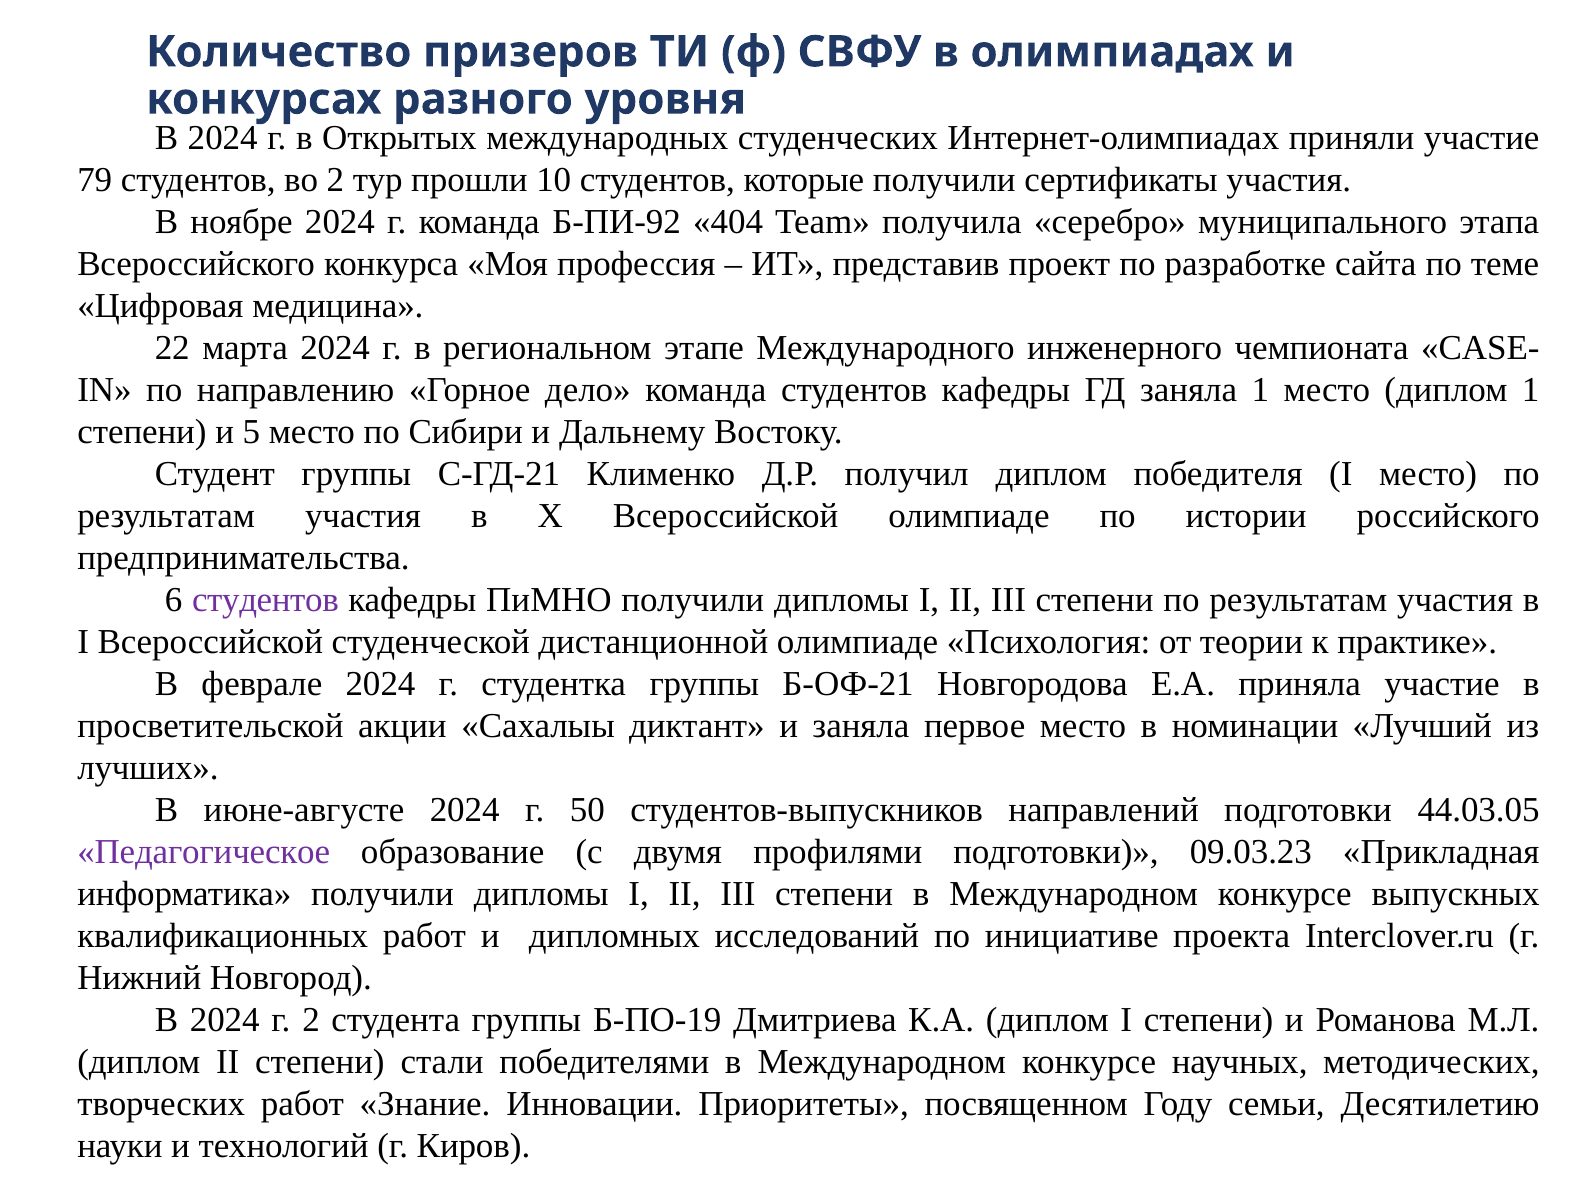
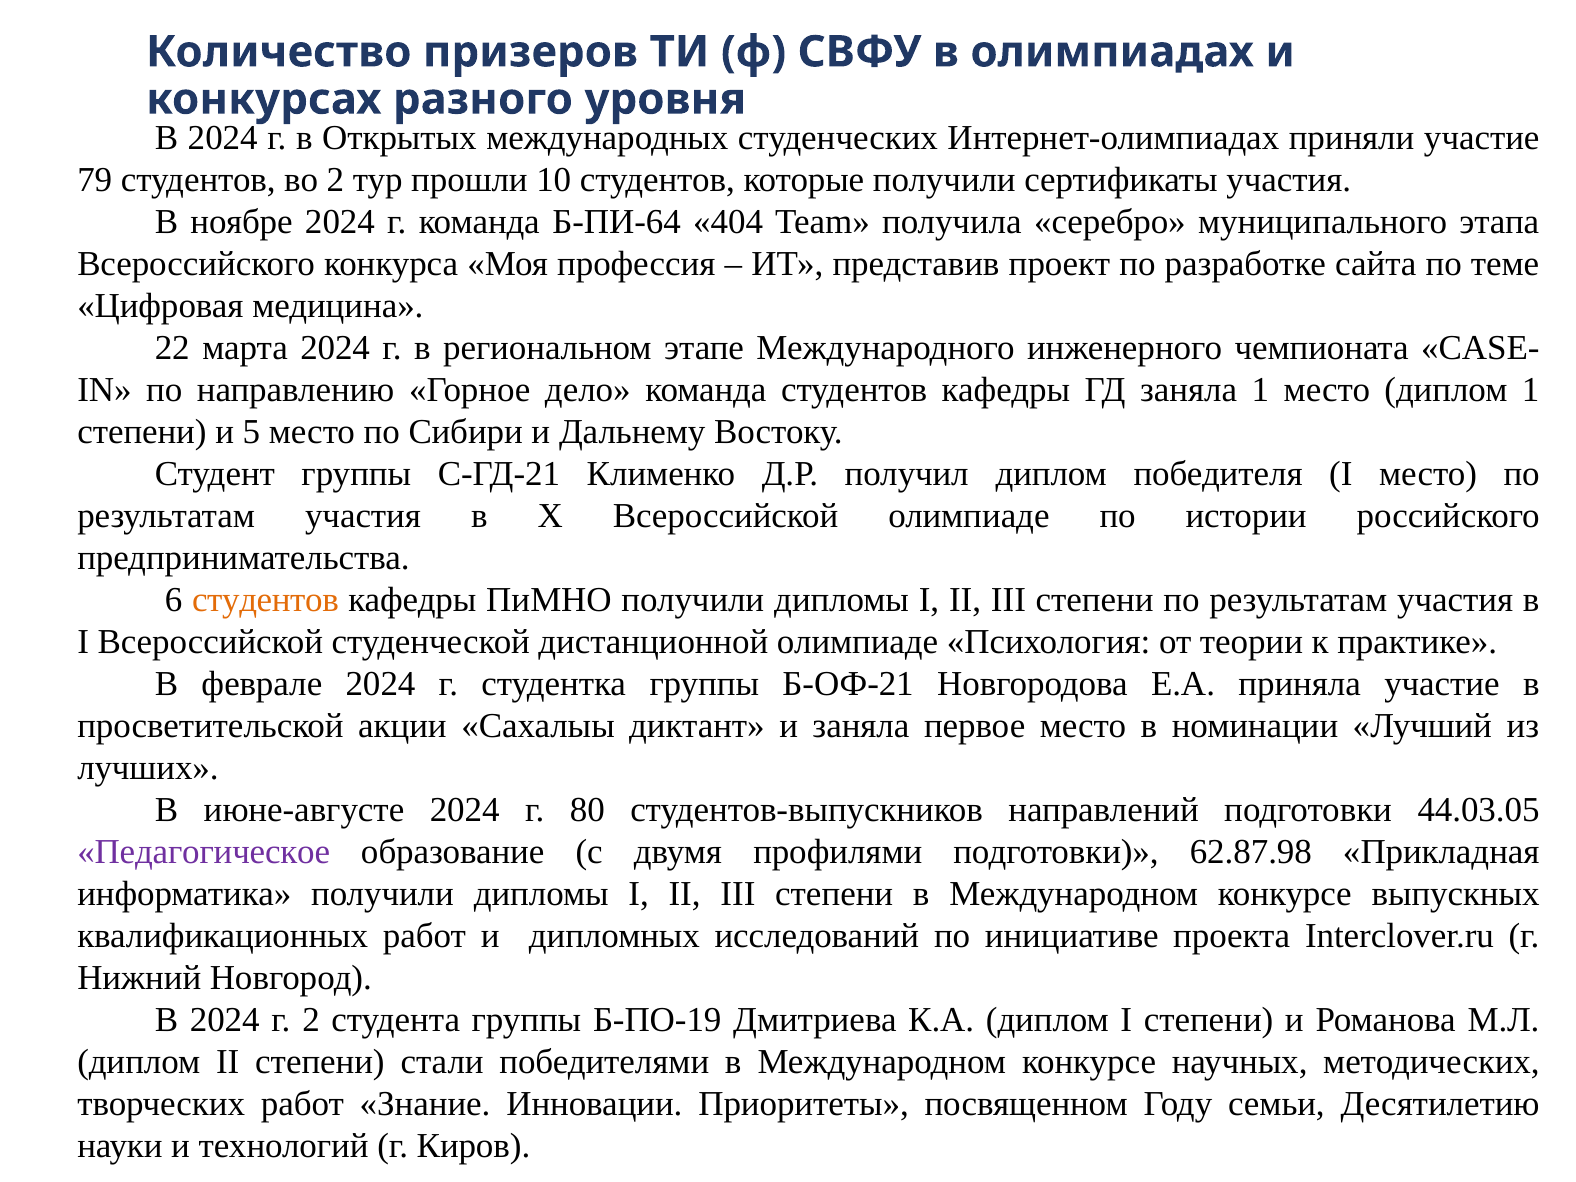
Б-ПИ-92: Б-ПИ-92 -> Б-ПИ-64 (617, 222)
студентов colour: purple -> orange (265, 600)
50: 50 -> 80 (587, 810)
09.03.23: 09.03.23 -> 62.87.98 (1251, 852)
